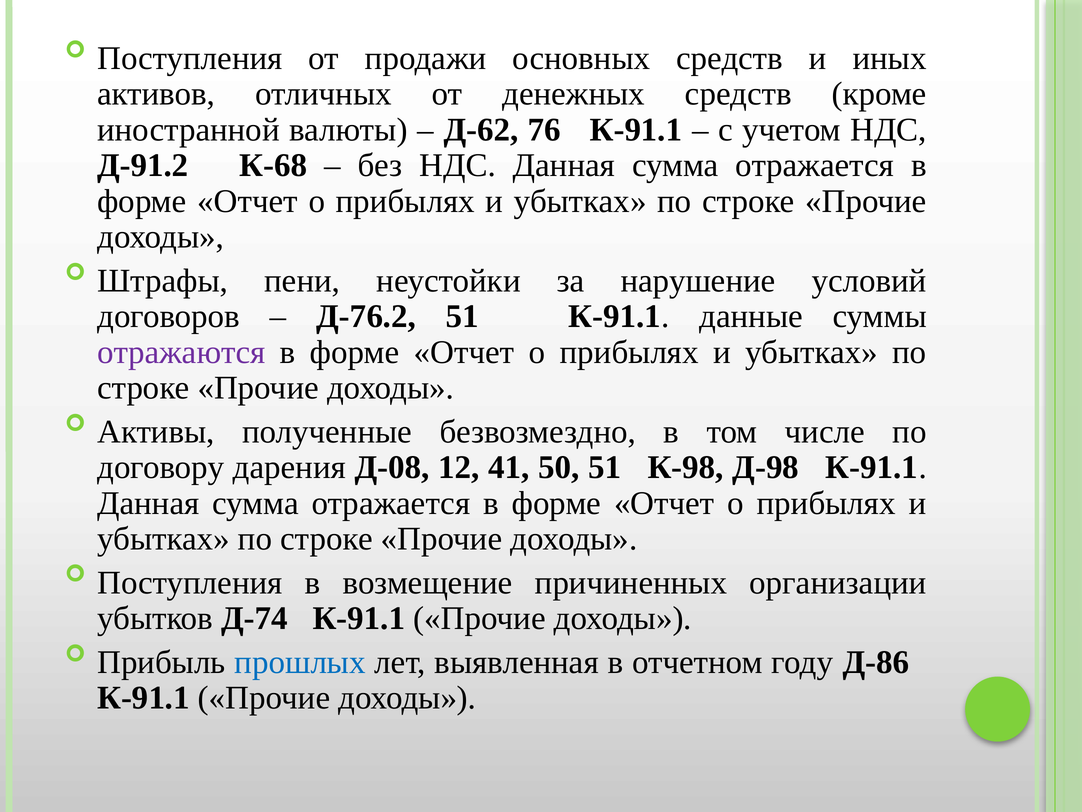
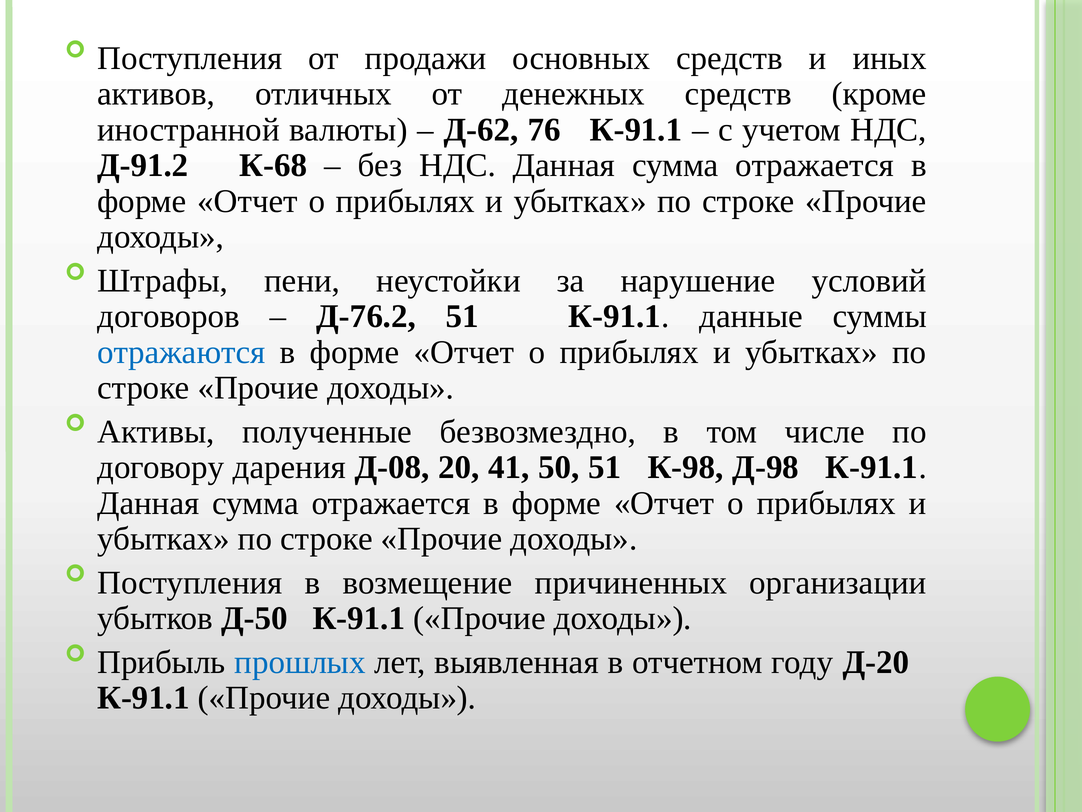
отражаются colour: purple -> blue (181, 352)
12: 12 -> 20 (459, 467)
Д-74: Д-74 -> Д-50 (255, 618)
Д-86: Д-86 -> Д-20 (876, 662)
